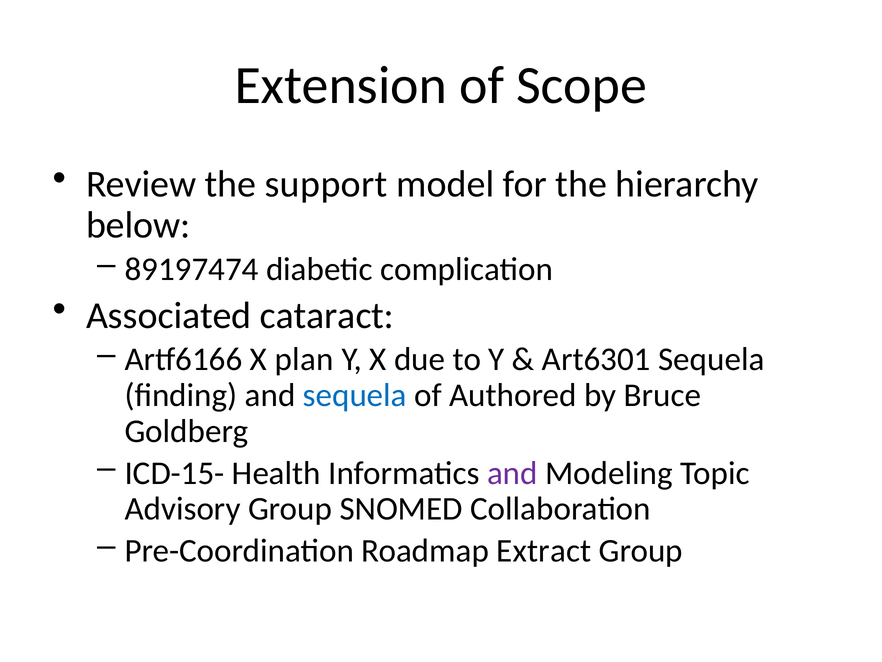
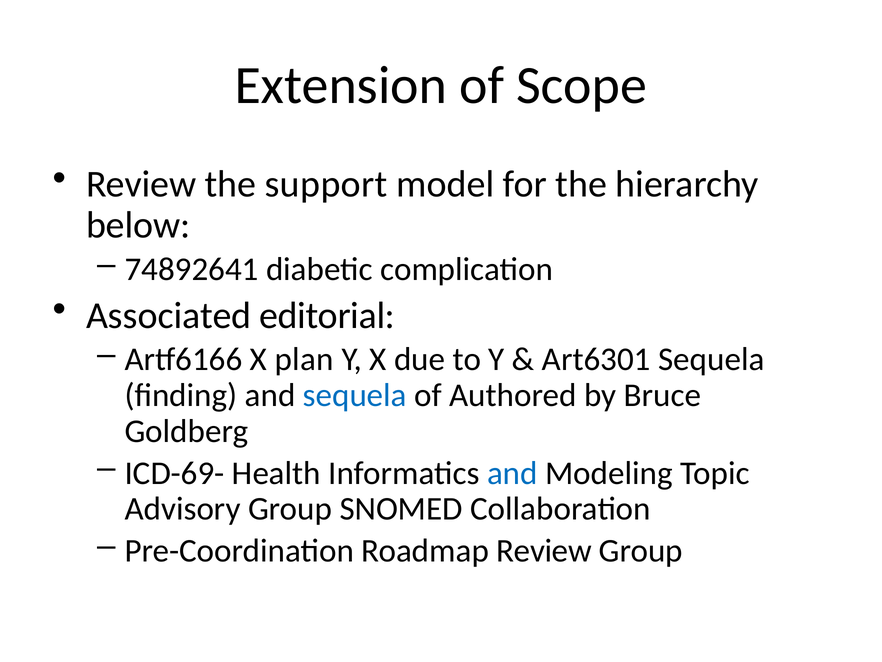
89197474: 89197474 -> 74892641 (192, 269)
cataract: cataract -> editorial (327, 315)
ICD-15-: ICD-15- -> ICD-69- (175, 473)
and colour: purple -> blue (512, 473)
Roadmap Extract: Extract -> Review (544, 550)
